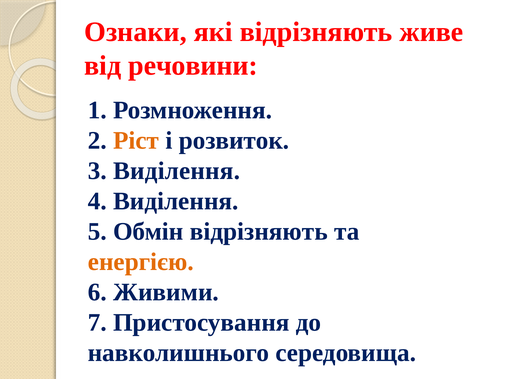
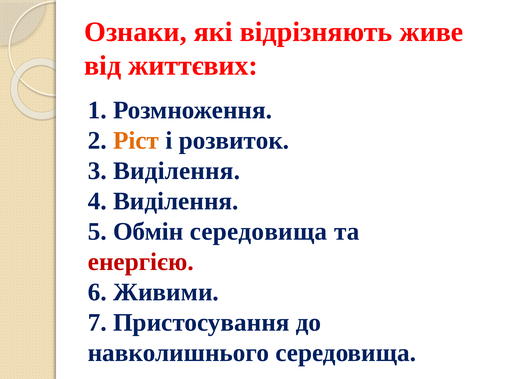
речовини: речовини -> життєвих (193, 65)
Обмін відрізняють: відрізняють -> середовища (259, 231)
енергією colour: orange -> red (141, 262)
